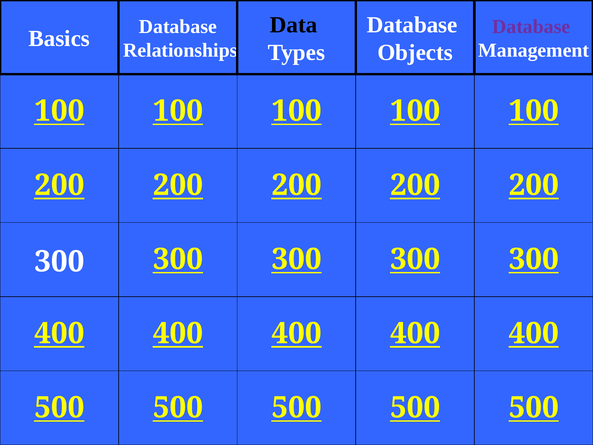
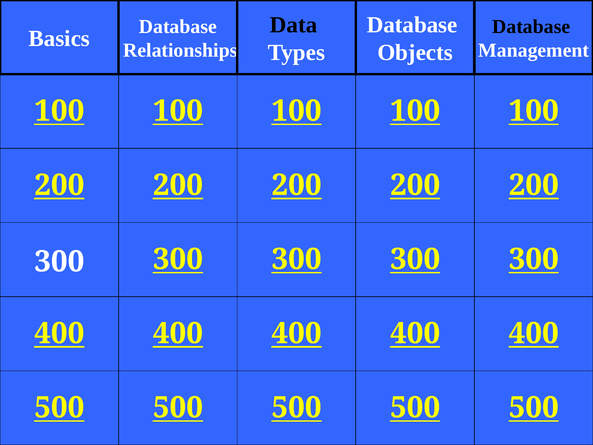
Database colour: purple -> black (531, 27)
